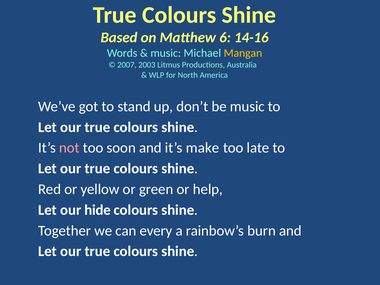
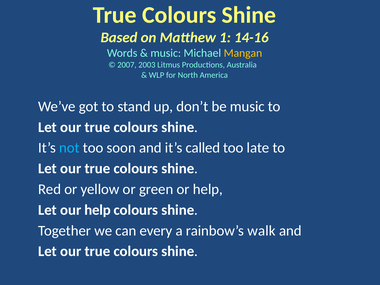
6: 6 -> 1 (225, 37)
not colour: pink -> light blue (69, 148)
make: make -> called (203, 148)
our hide: hide -> help (98, 210)
burn: burn -> walk (262, 231)
